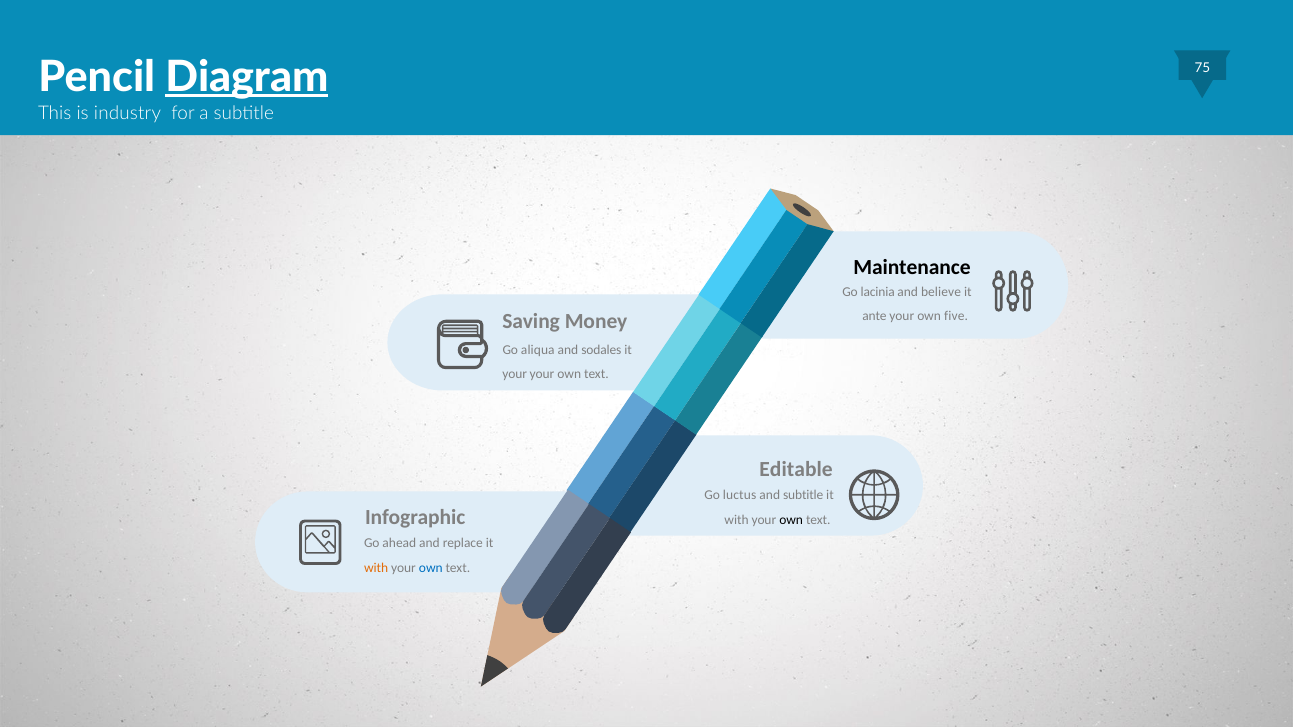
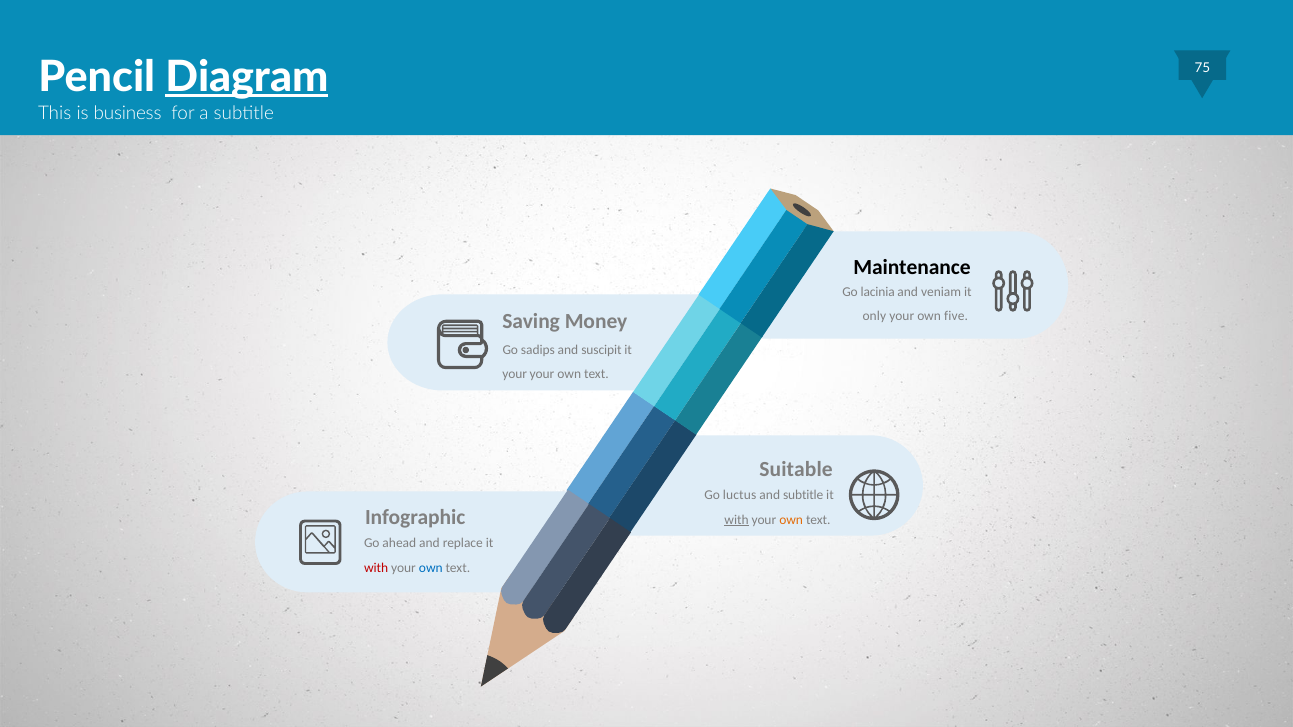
industry: industry -> business (128, 114)
believe: believe -> veniam (941, 292)
ante: ante -> only (874, 316)
aliqua: aliqua -> sadips (538, 350)
sodales: sodales -> suscipit (601, 350)
Editable: Editable -> Suitable (796, 470)
with underline: none -> present (737, 520)
own colour: black -> orange (791, 520)
with colour: orange -> red (376, 568)
